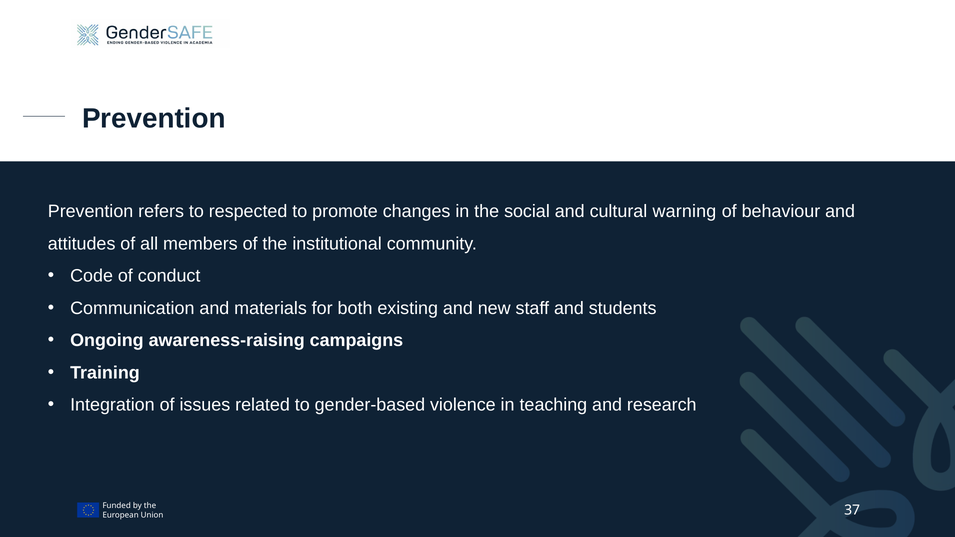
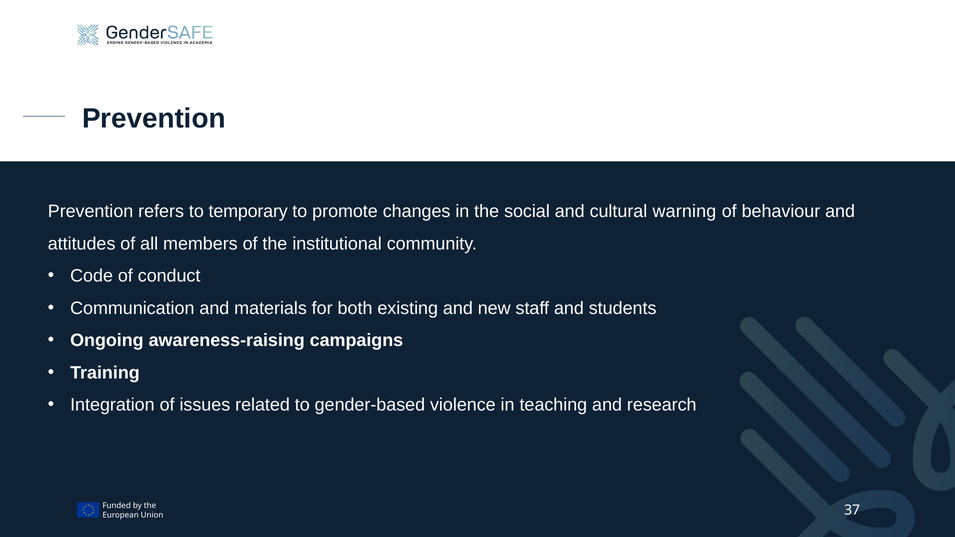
respected: respected -> temporary (248, 212)
